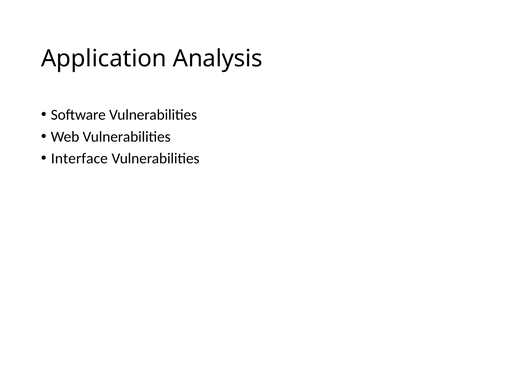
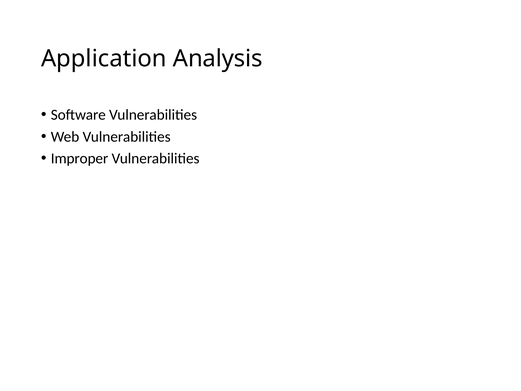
Interface: Interface -> Improper (80, 158)
